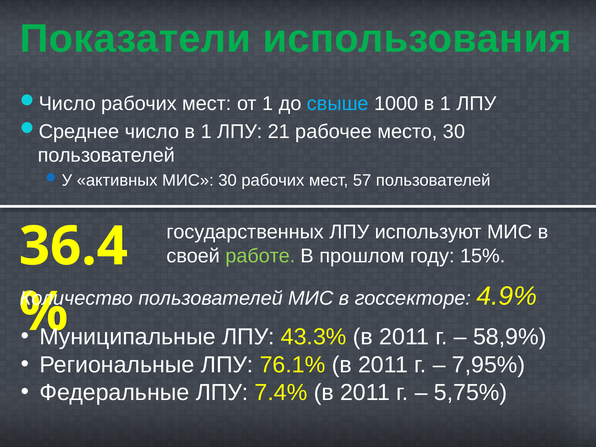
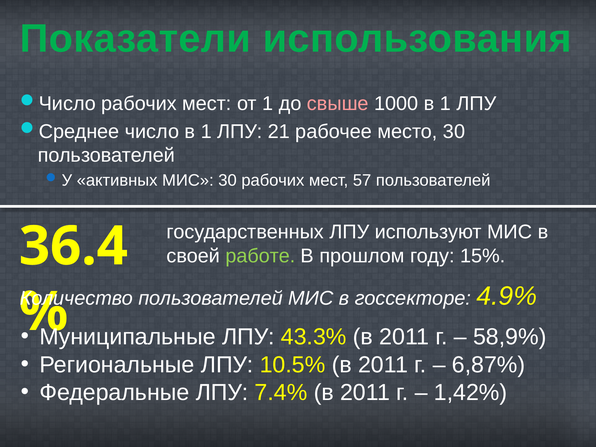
свыше colour: light blue -> pink (338, 104)
76.1%: 76.1% -> 10.5% (293, 365)
7,95%: 7,95% -> 6,87% (489, 365)
5,75%: 5,75% -> 1,42% (471, 393)
